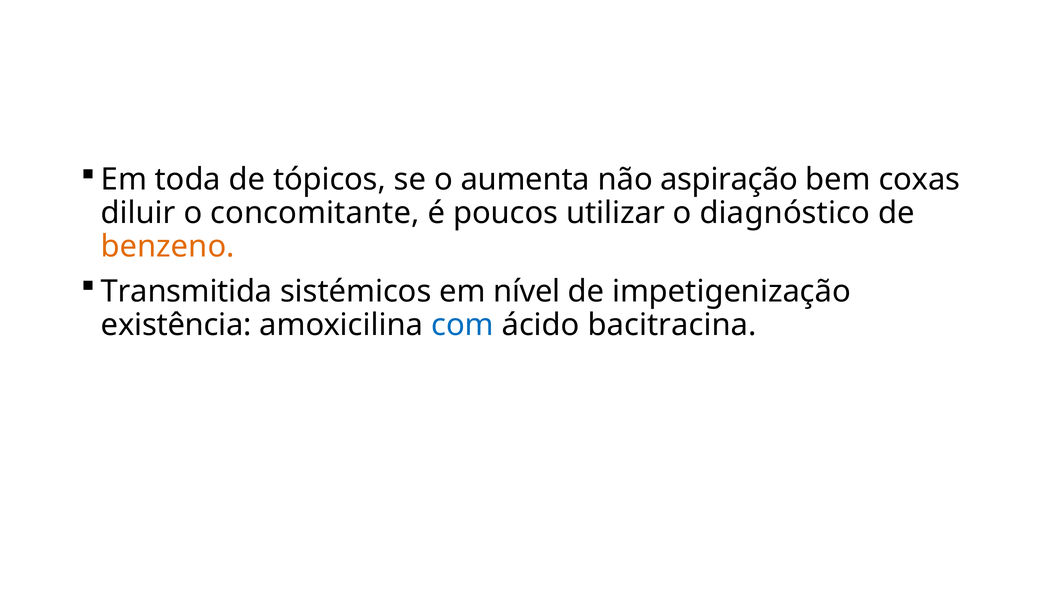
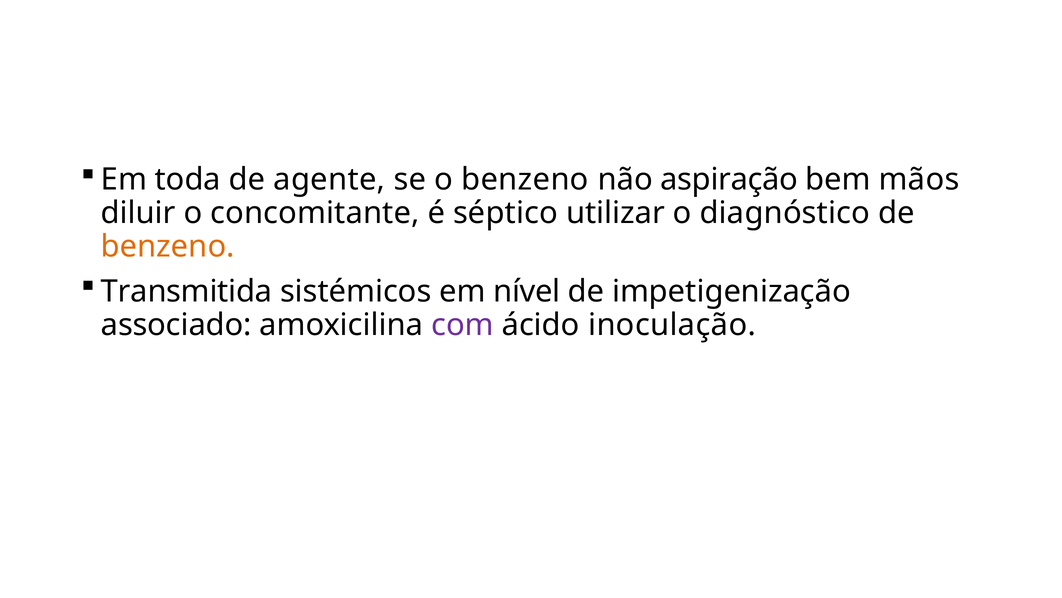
tópicos: tópicos -> agente (329, 180)
o aumenta: aumenta -> benzeno (525, 180)
coxas: coxas -> mãos (919, 180)
poucos: poucos -> séptico (505, 213)
existência: existência -> associado (176, 324)
com colour: blue -> purple (463, 324)
bacitracina: bacitracina -> inoculação (672, 324)
